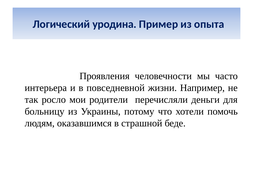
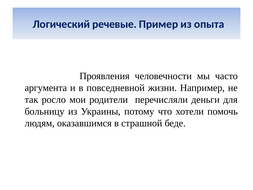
уродина: уродина -> речевые (115, 24)
интерьера: интерьера -> аргумента (46, 88)
